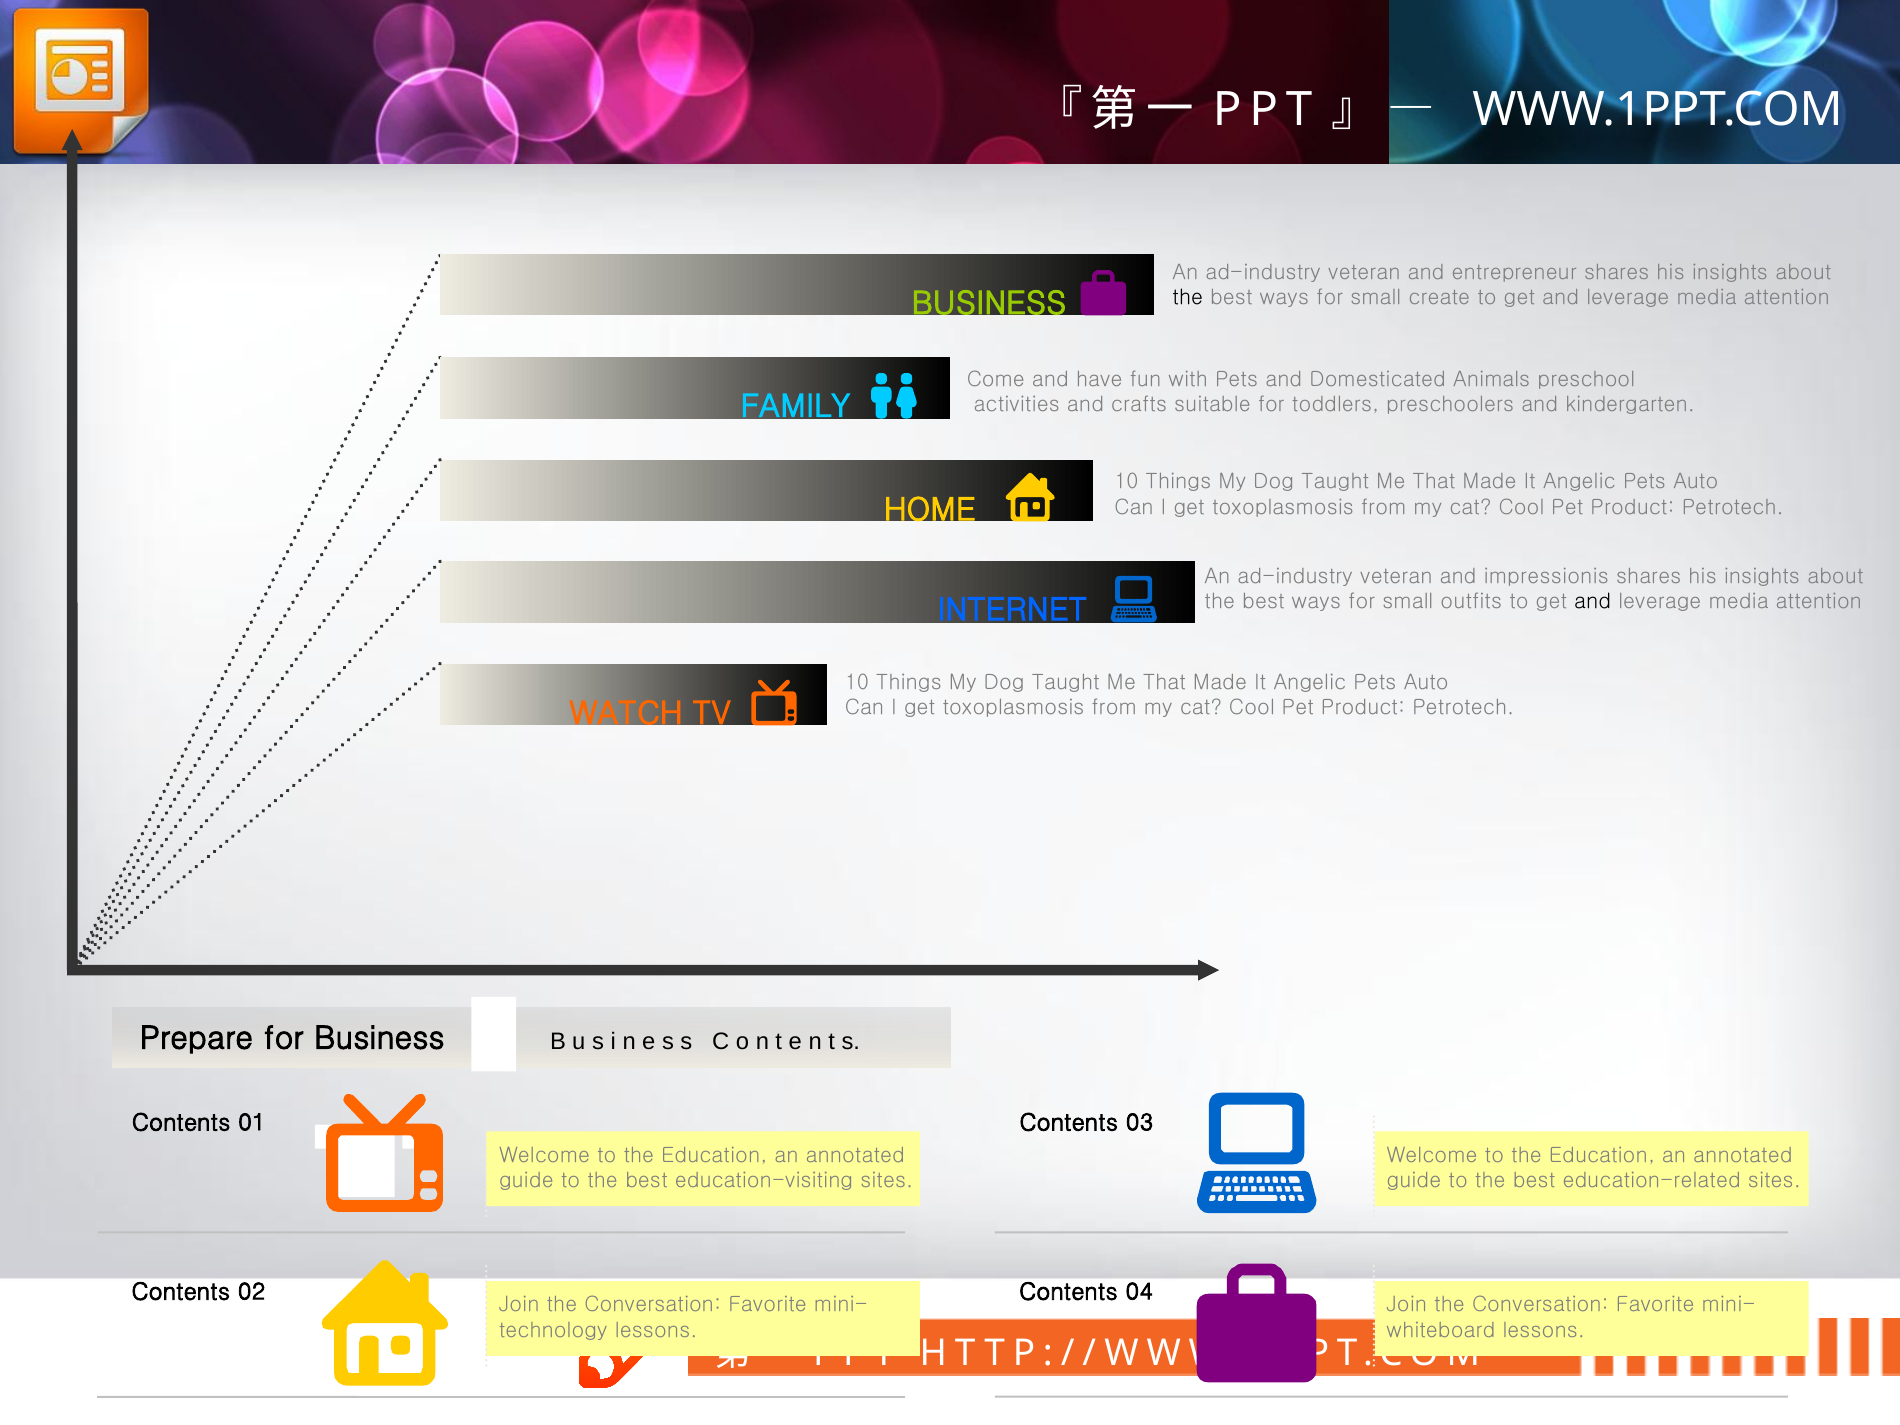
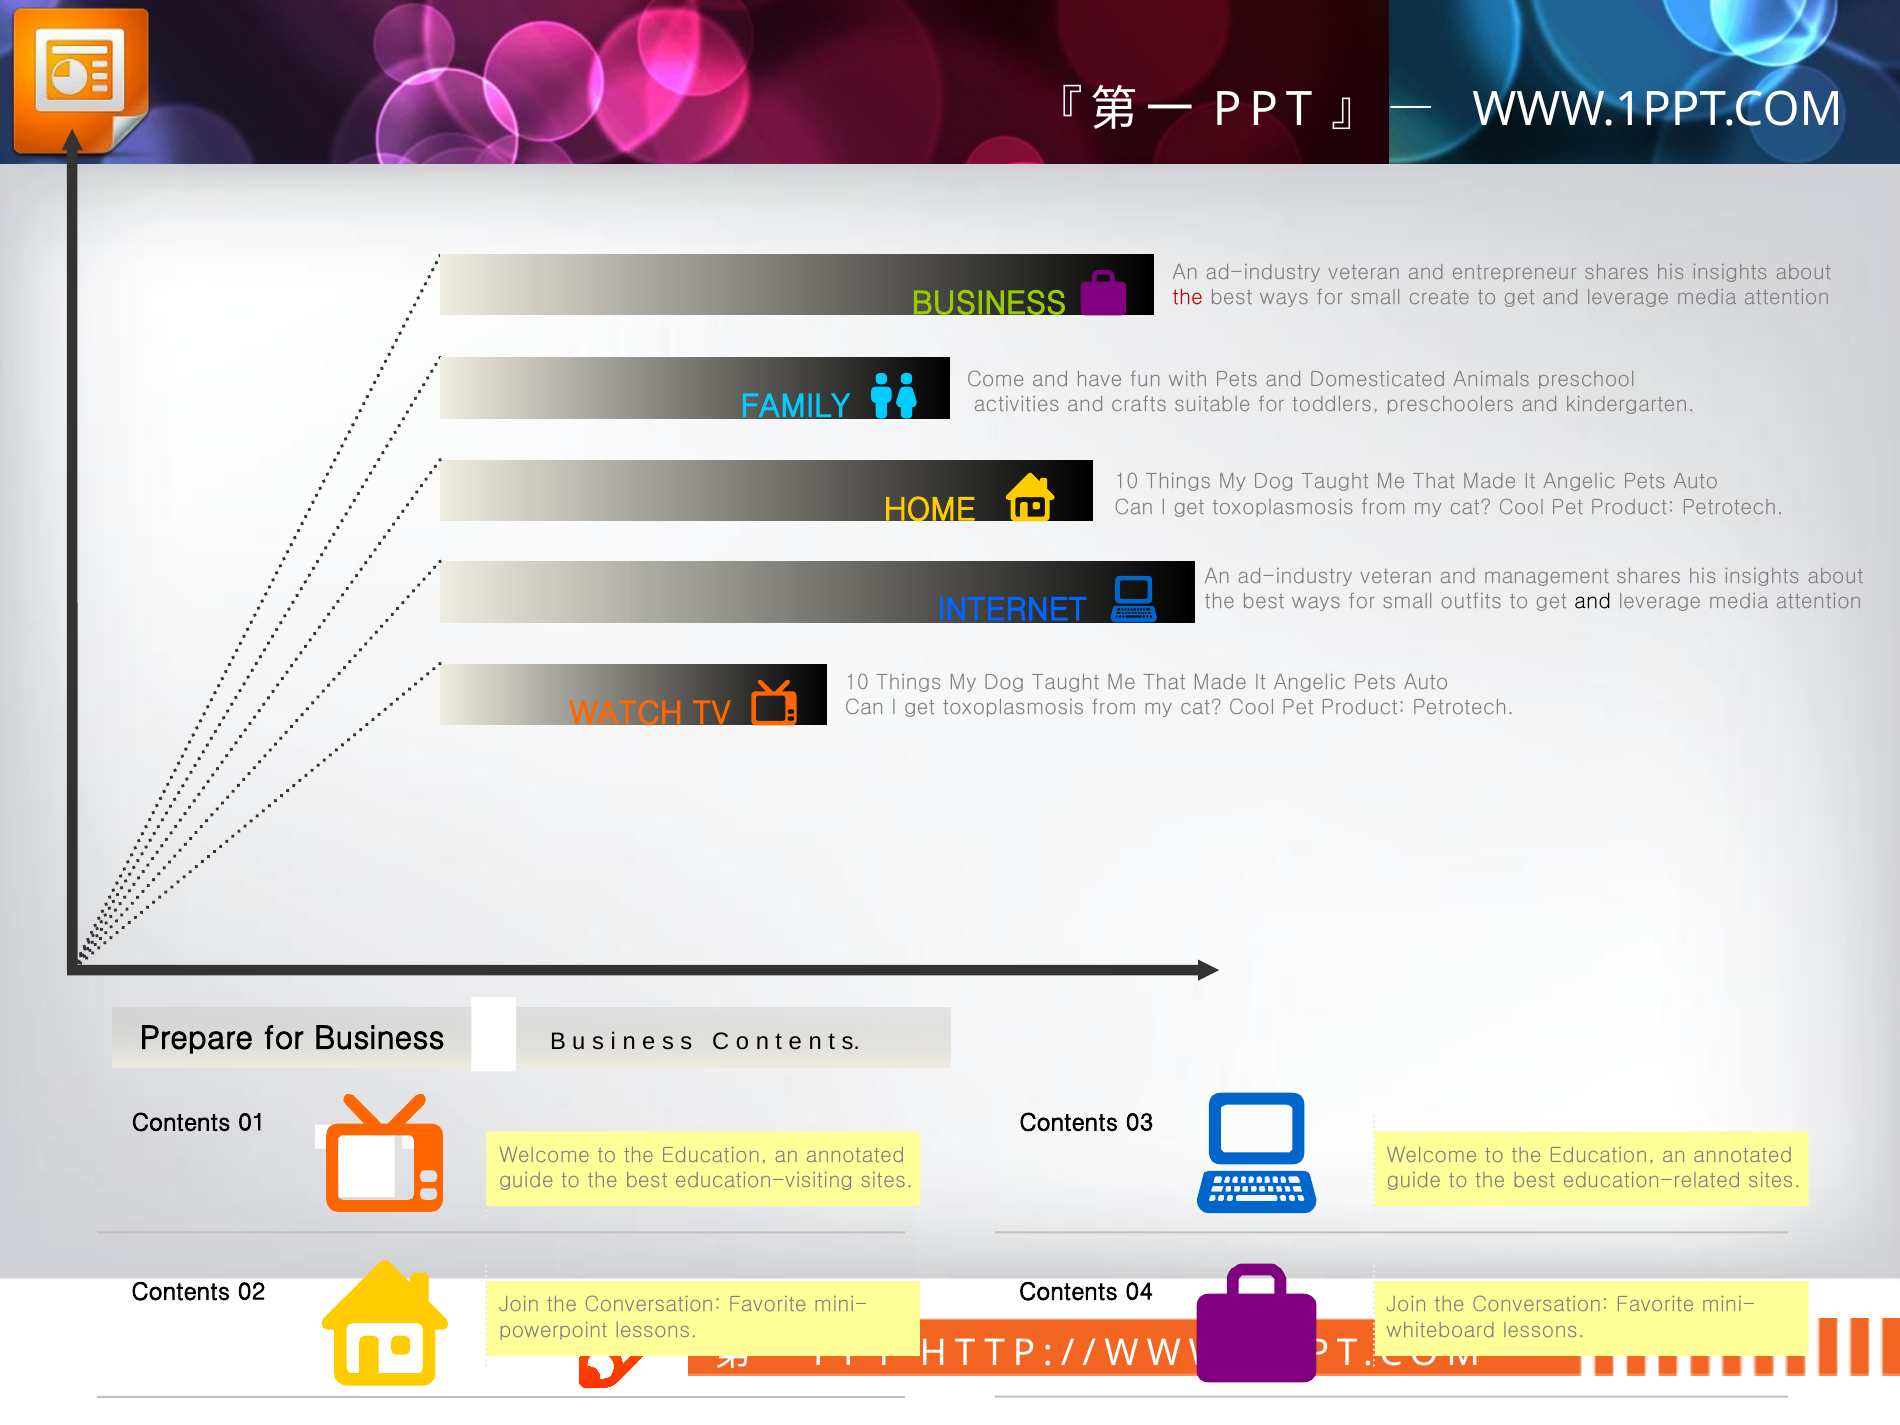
the colour: black -> red (1188, 297)
impressionis: impressionis -> management (1546, 576)
technology: technology -> powerpoint (553, 1330)
